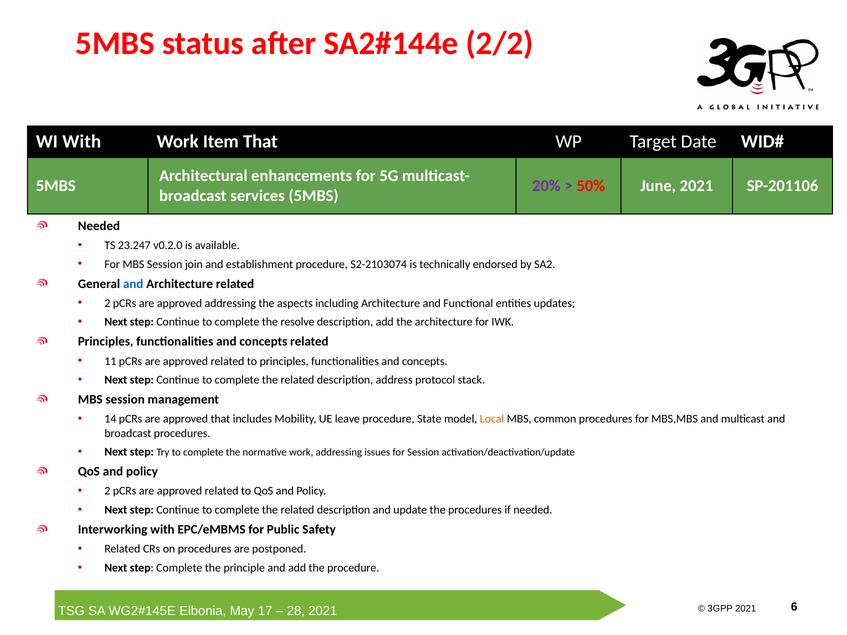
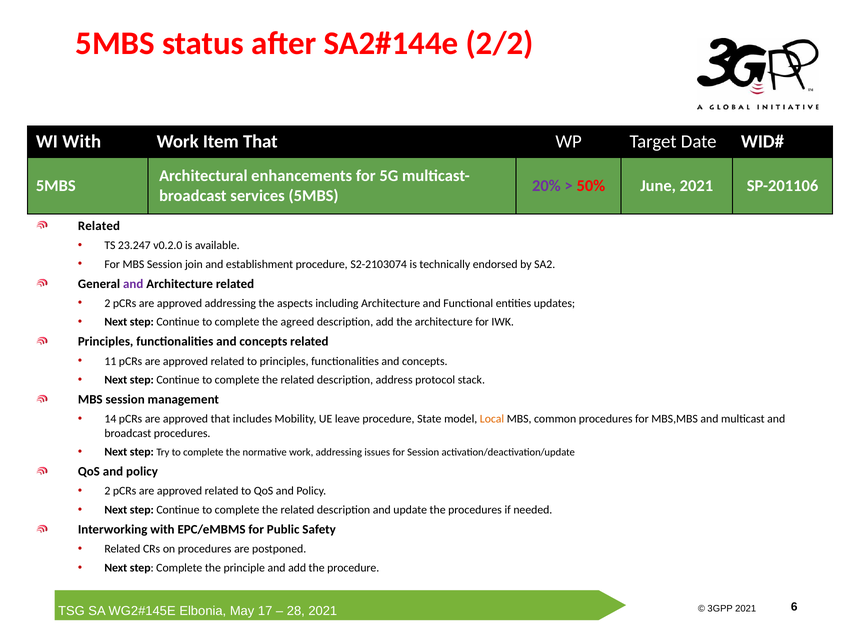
Needed: Needed -> Related (99, 226)
and colour: blue -> purple (133, 284)
resolve: resolve -> agreed (297, 322)
